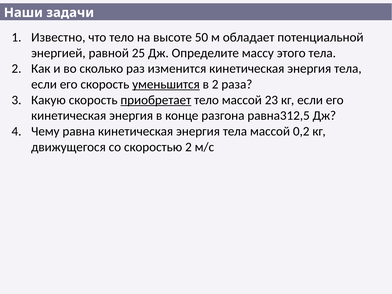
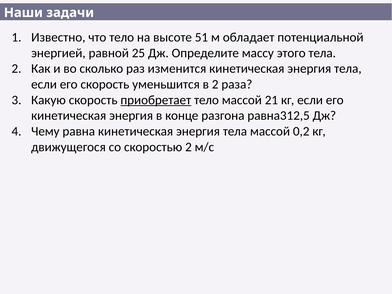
50: 50 -> 51 (201, 37)
уменьшится underline: present -> none (166, 84)
23: 23 -> 21 (271, 100)
